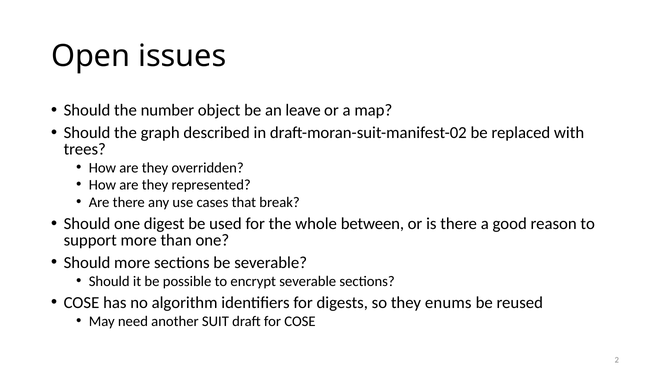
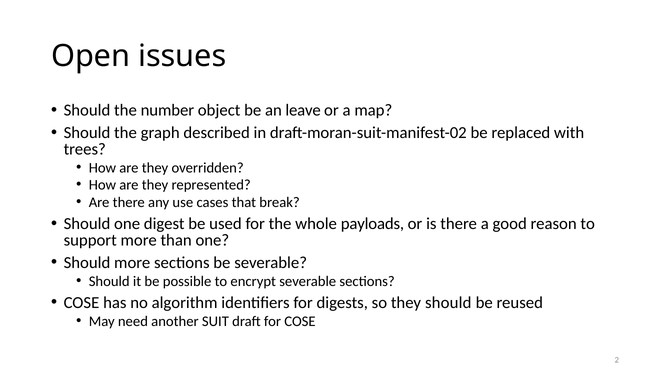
between: between -> payloads (372, 224)
they enums: enums -> should (448, 303)
